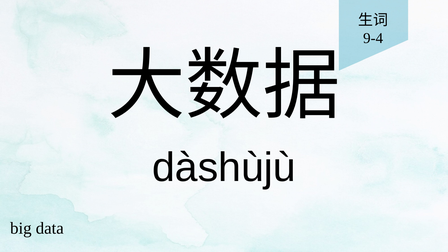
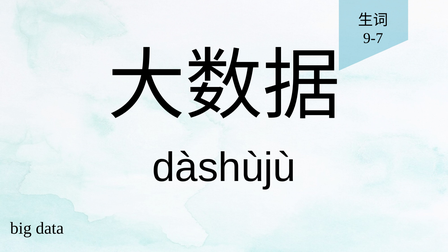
9-4: 9-4 -> 9-7 (373, 38)
